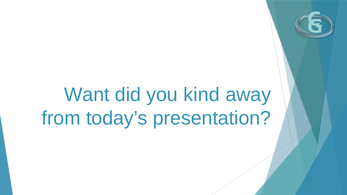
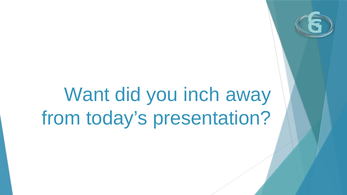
kind: kind -> inch (202, 95)
